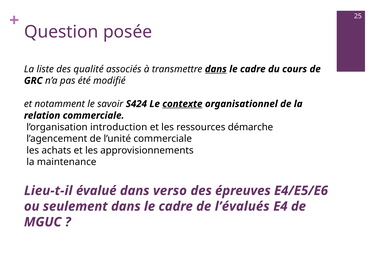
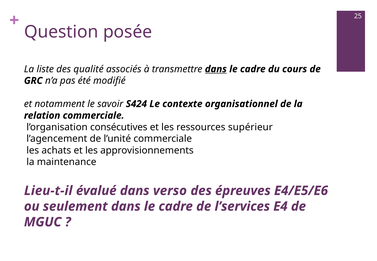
contexte underline: present -> none (182, 104)
introduction: introduction -> consécutives (119, 127)
démarche: démarche -> supérieur (250, 127)
l’évalués: l’évalués -> l’services (242, 206)
